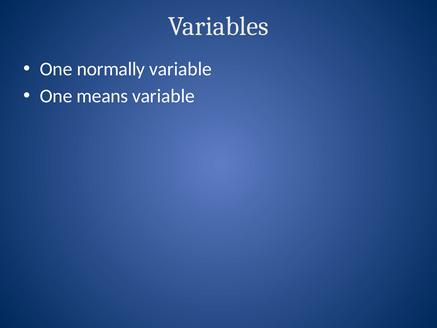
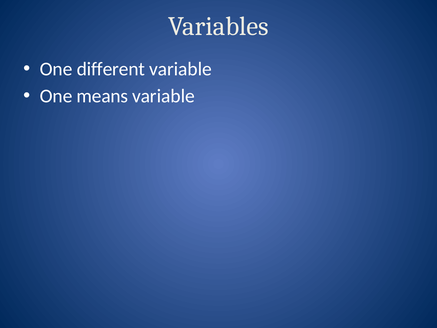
normally: normally -> different (111, 69)
